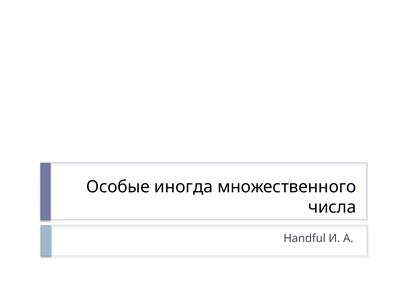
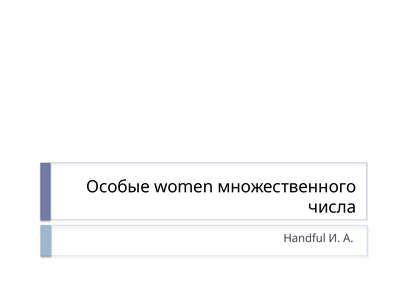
иногда: иногда -> women (184, 187)
